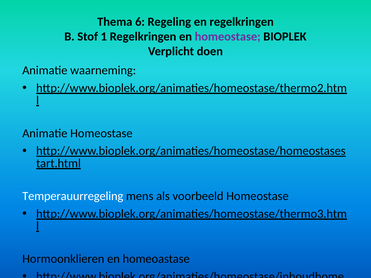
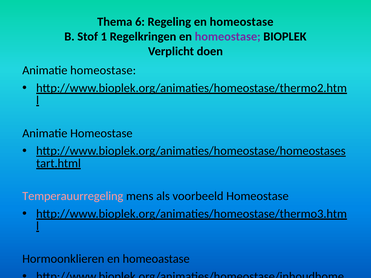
Regeling en regelkringen: regelkringen -> homeostase (242, 22)
waarneming: waarneming -> homeostase (103, 70)
Temperauurregeling colour: white -> pink (73, 196)
